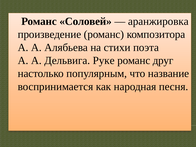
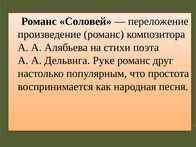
аранжировка: аранжировка -> переложение (158, 21)
название: название -> простота (169, 74)
